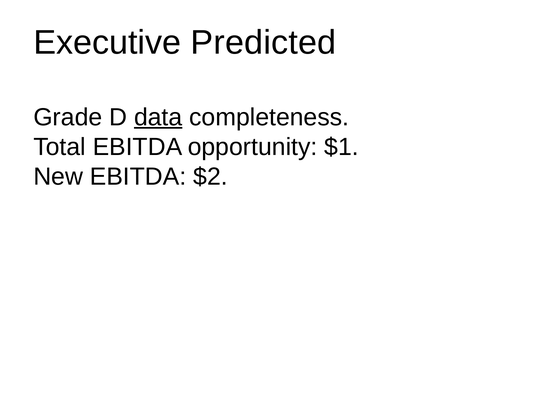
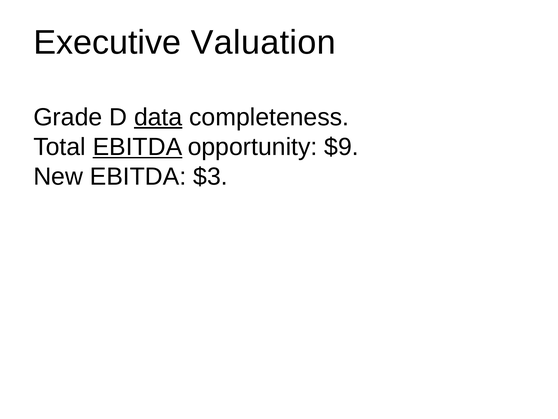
Predicted: Predicted -> Valuation (263, 42)
EBITDA underline: none -> present (137, 147)
$1: $1 -> $9 (341, 147)
$2: $2 -> $3 (211, 177)
